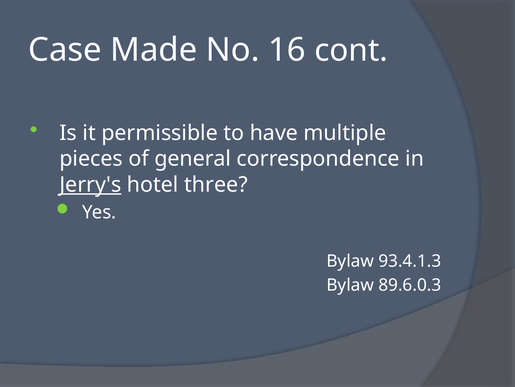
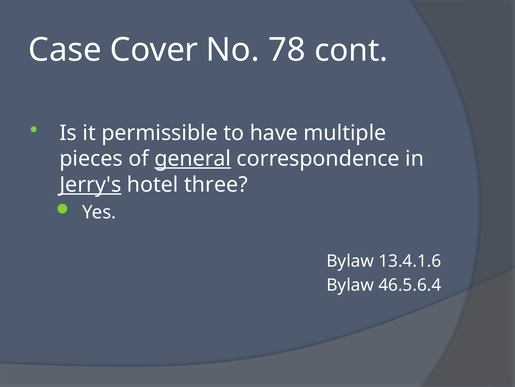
Made: Made -> Cover (154, 50)
16: 16 -> 78 (287, 50)
general underline: none -> present (193, 159)
93.4.1.3: 93.4.1.3 -> 13.4.1.6 (410, 261)
89.6.0.3: 89.6.0.3 -> 46.5.6.4 (410, 285)
